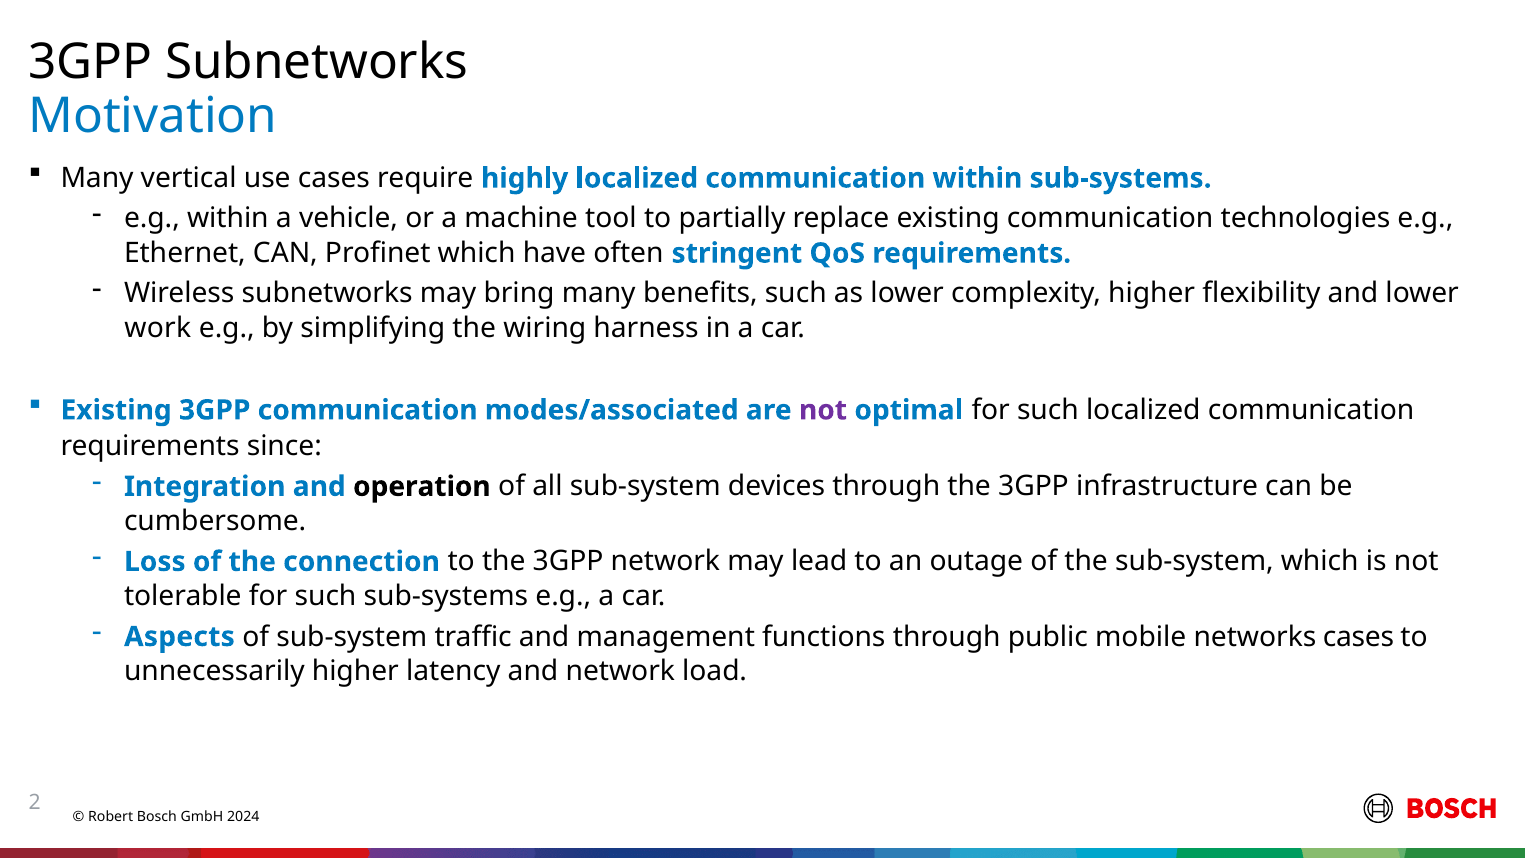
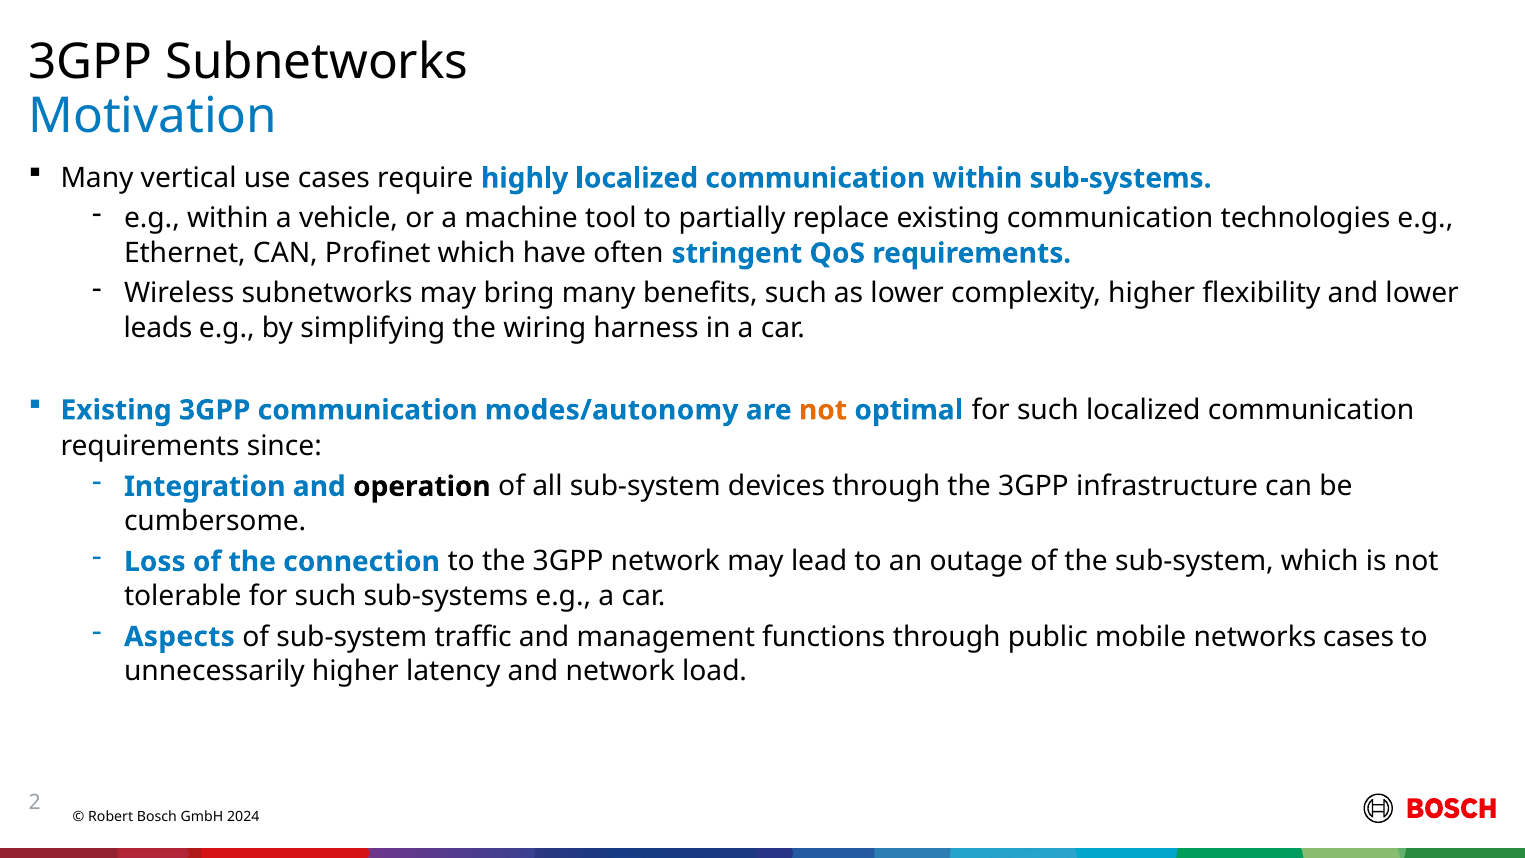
work: work -> leads (158, 328)
modes/associated: modes/associated -> modes/autonomy (612, 410)
not colour: purple -> orange (823, 410)
